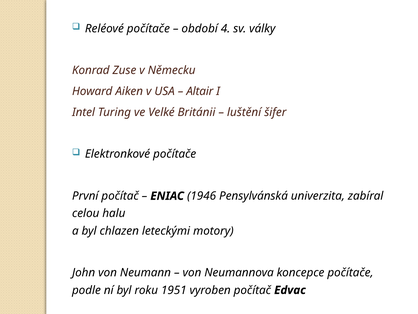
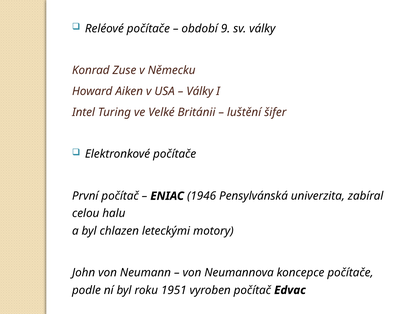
4: 4 -> 9 (226, 29)
Altair: Altair -> Války (200, 91)
